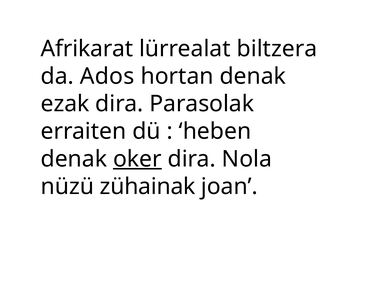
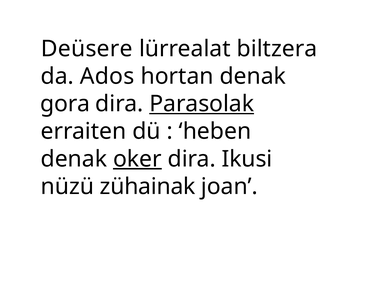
Afrikarat: Afrikarat -> Deüsere (87, 49)
ezak: ezak -> gora (65, 104)
Parasolak underline: none -> present (202, 104)
Nola: Nola -> Ikusi (247, 159)
